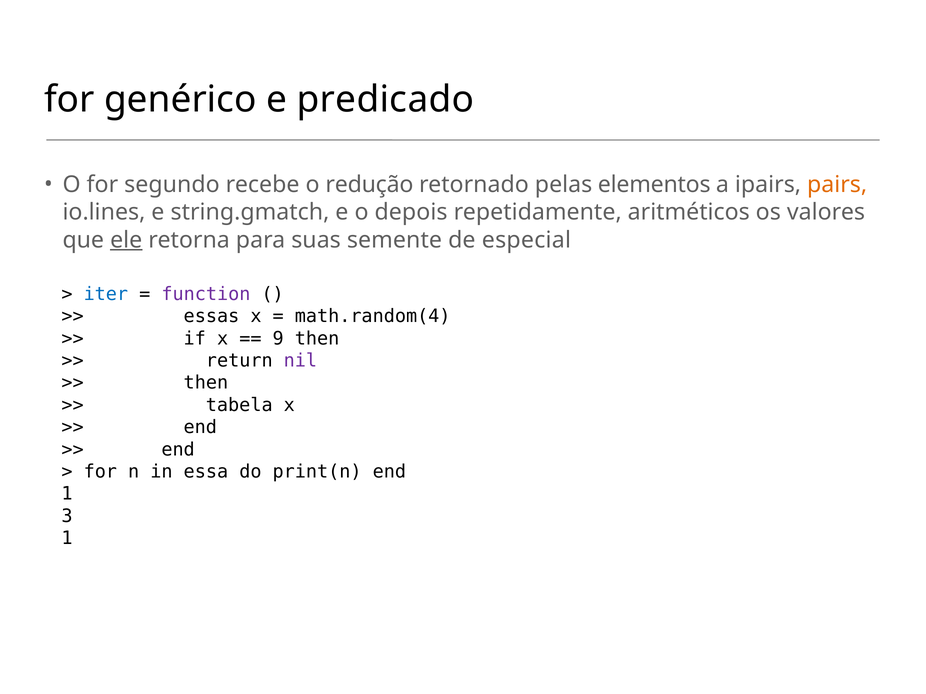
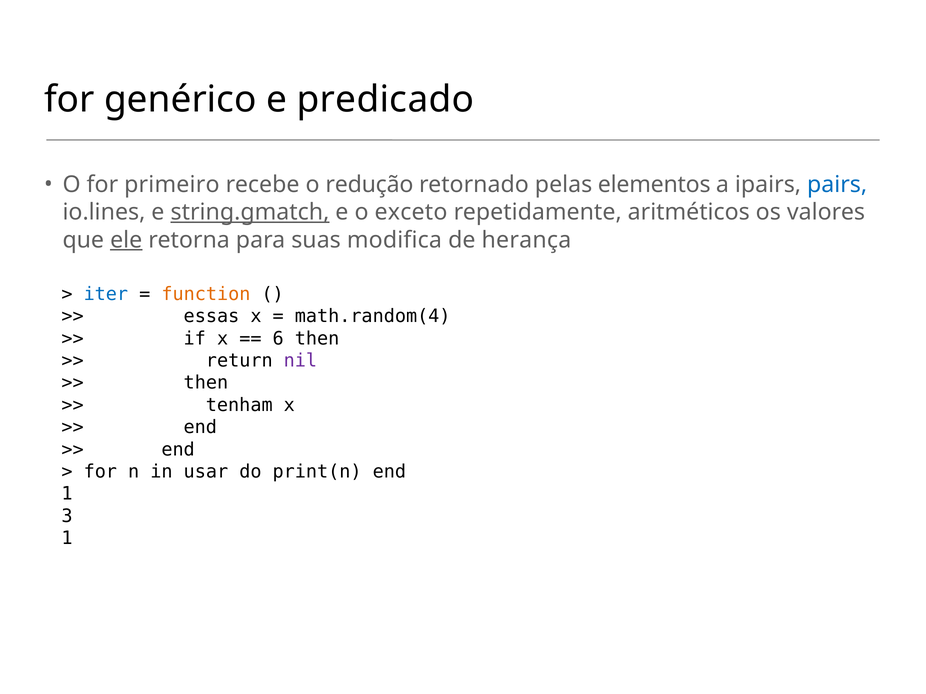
segundo: segundo -> primeiro (172, 185)
pairs colour: orange -> blue (837, 185)
string.gmatch underline: none -> present (250, 212)
depois: depois -> exceto (411, 212)
semente: semente -> modifica (394, 240)
especial: especial -> herança (526, 240)
function colour: purple -> orange (206, 294)
9: 9 -> 6 (278, 339)
tabela: tabela -> tenham (239, 405)
essa: essa -> usar (206, 472)
